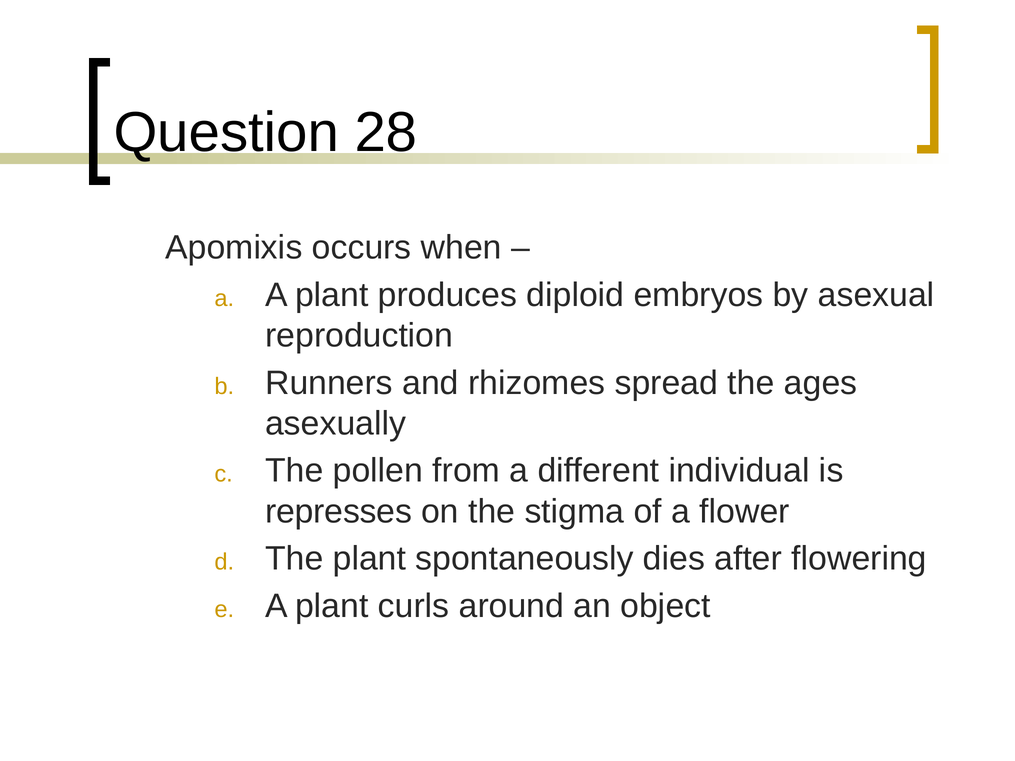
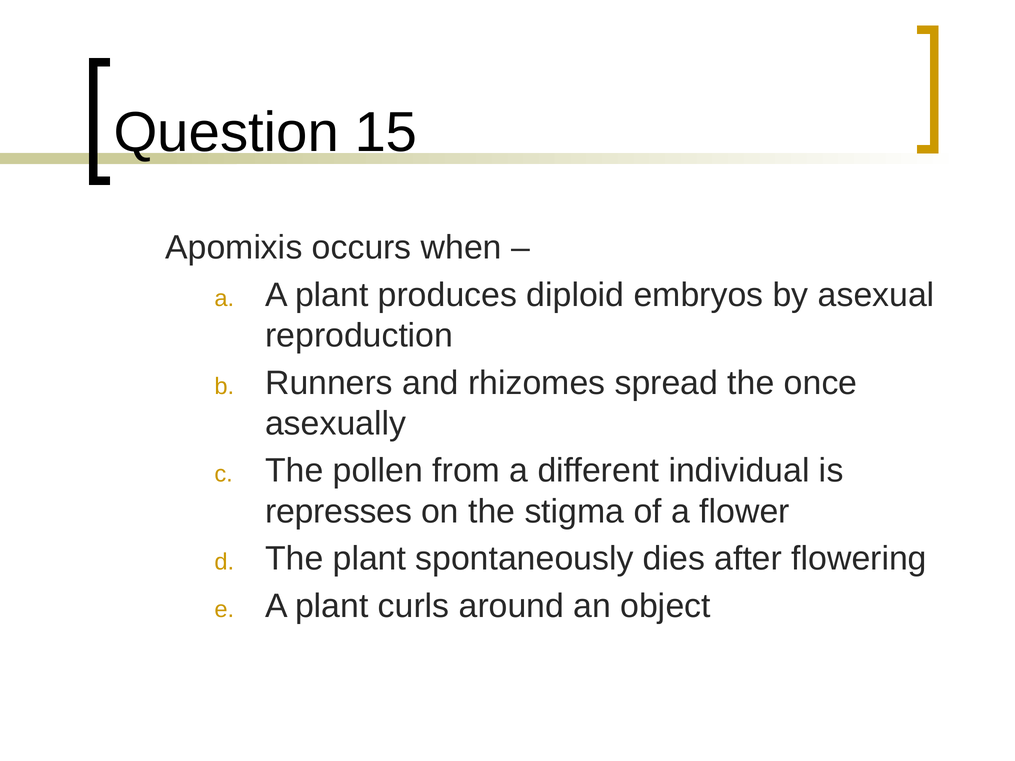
28: 28 -> 15 (386, 133)
ages: ages -> once (821, 383)
